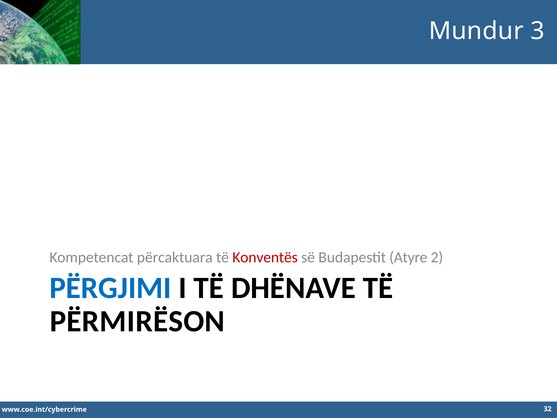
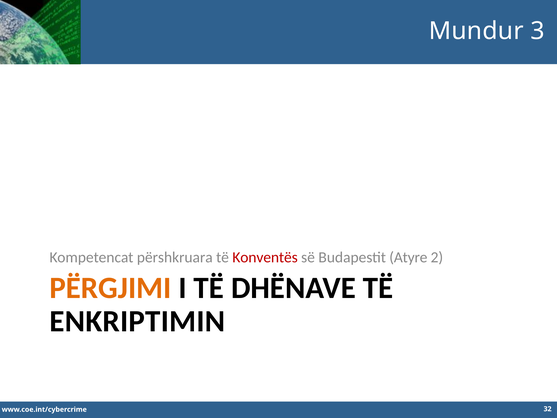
përcaktuara: përcaktuara -> përshkruara (175, 257)
PËRGJIMI colour: blue -> orange (110, 288)
PËRMIRËSON: PËRMIRËSON -> ENKRIPTIMIN (137, 321)
